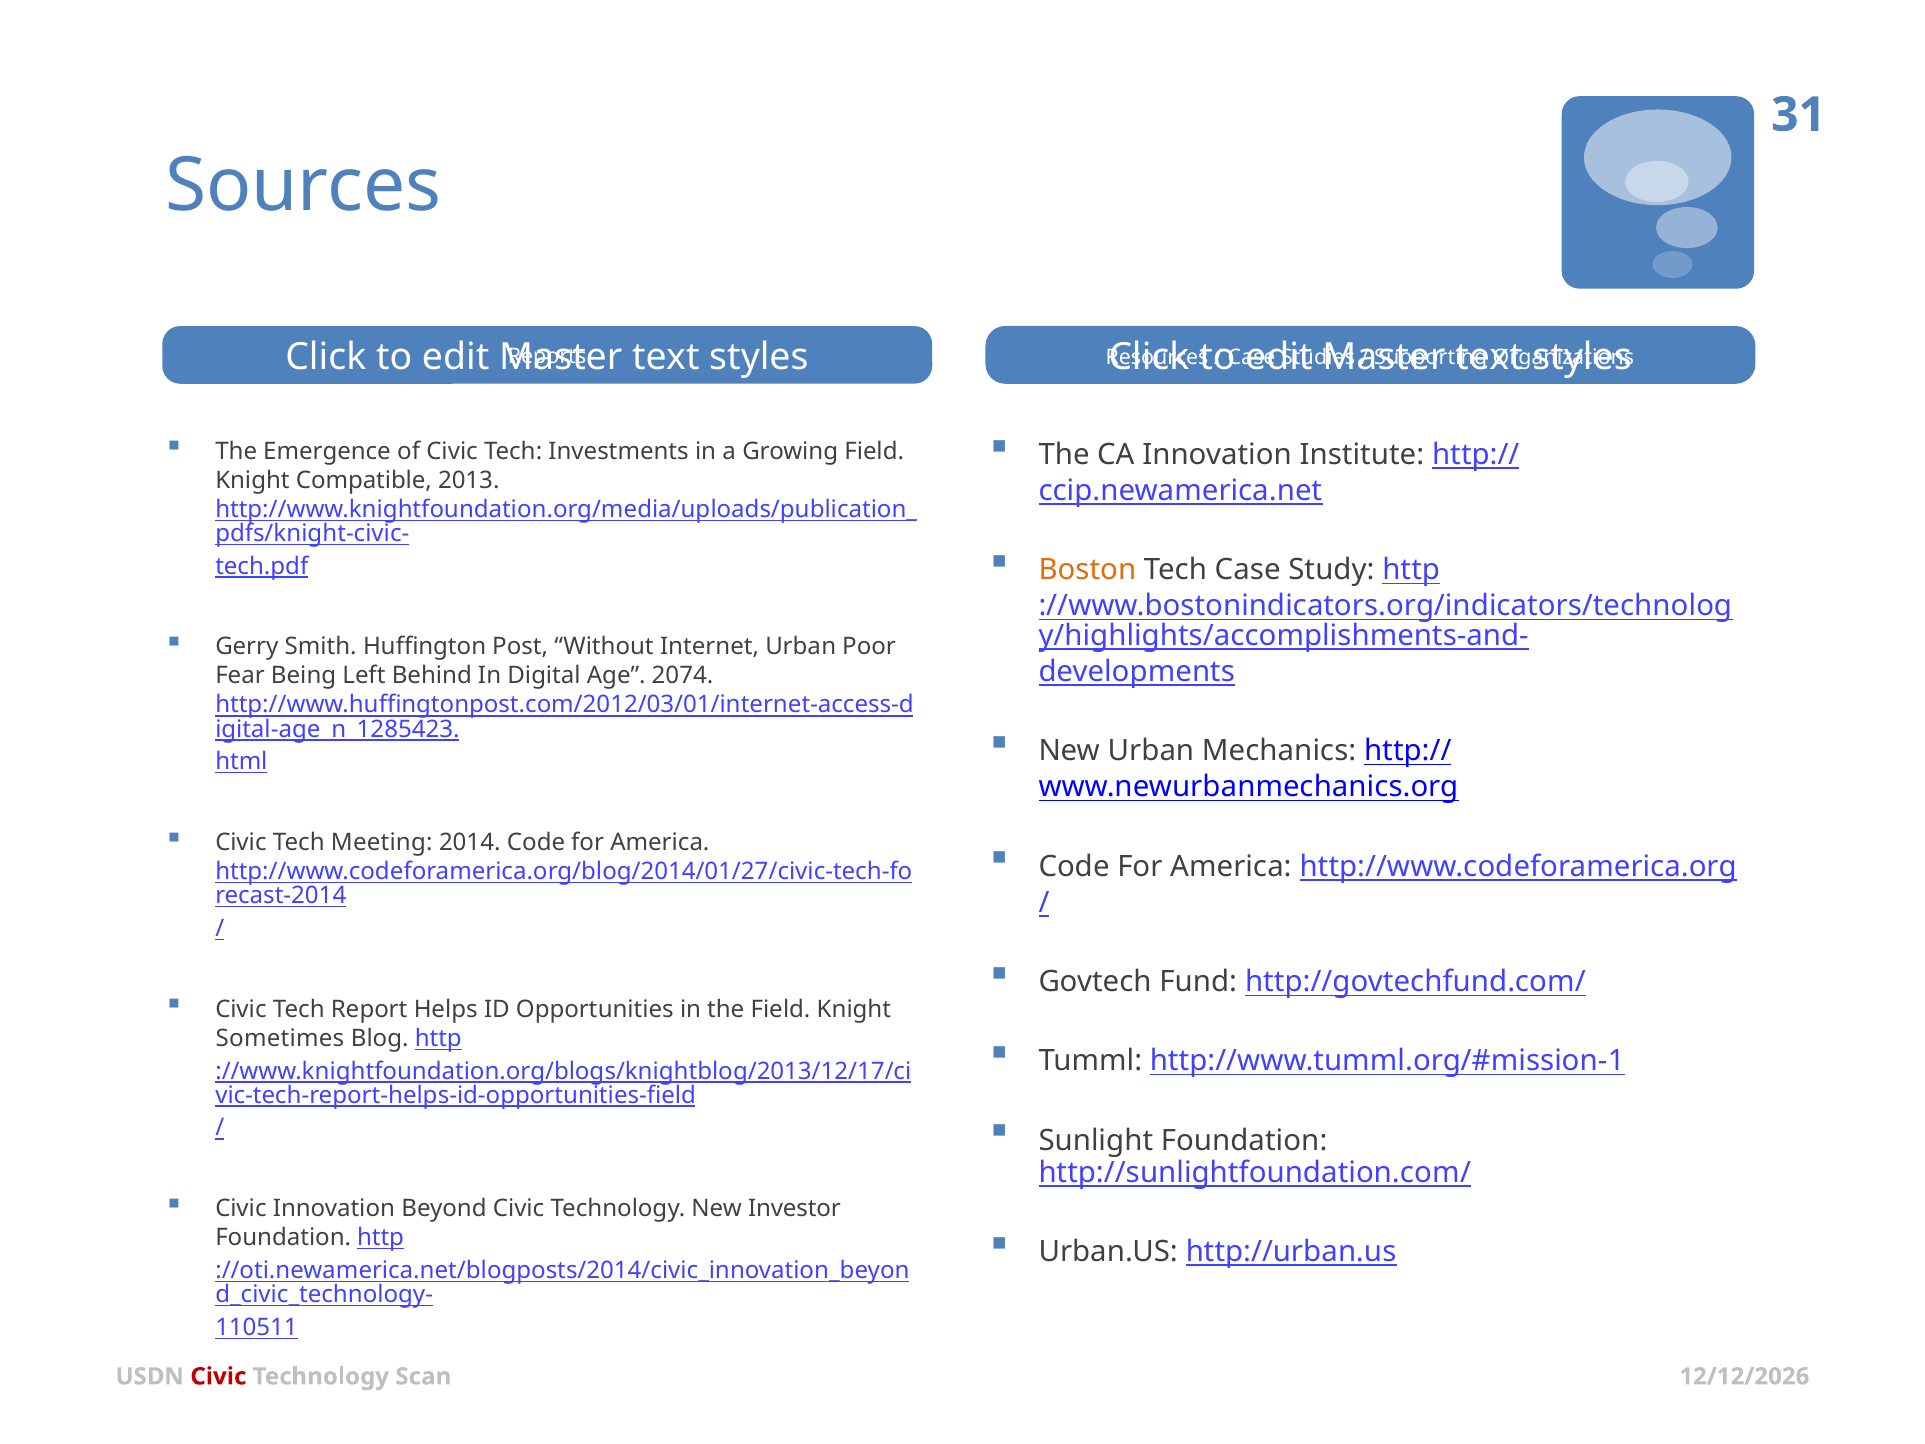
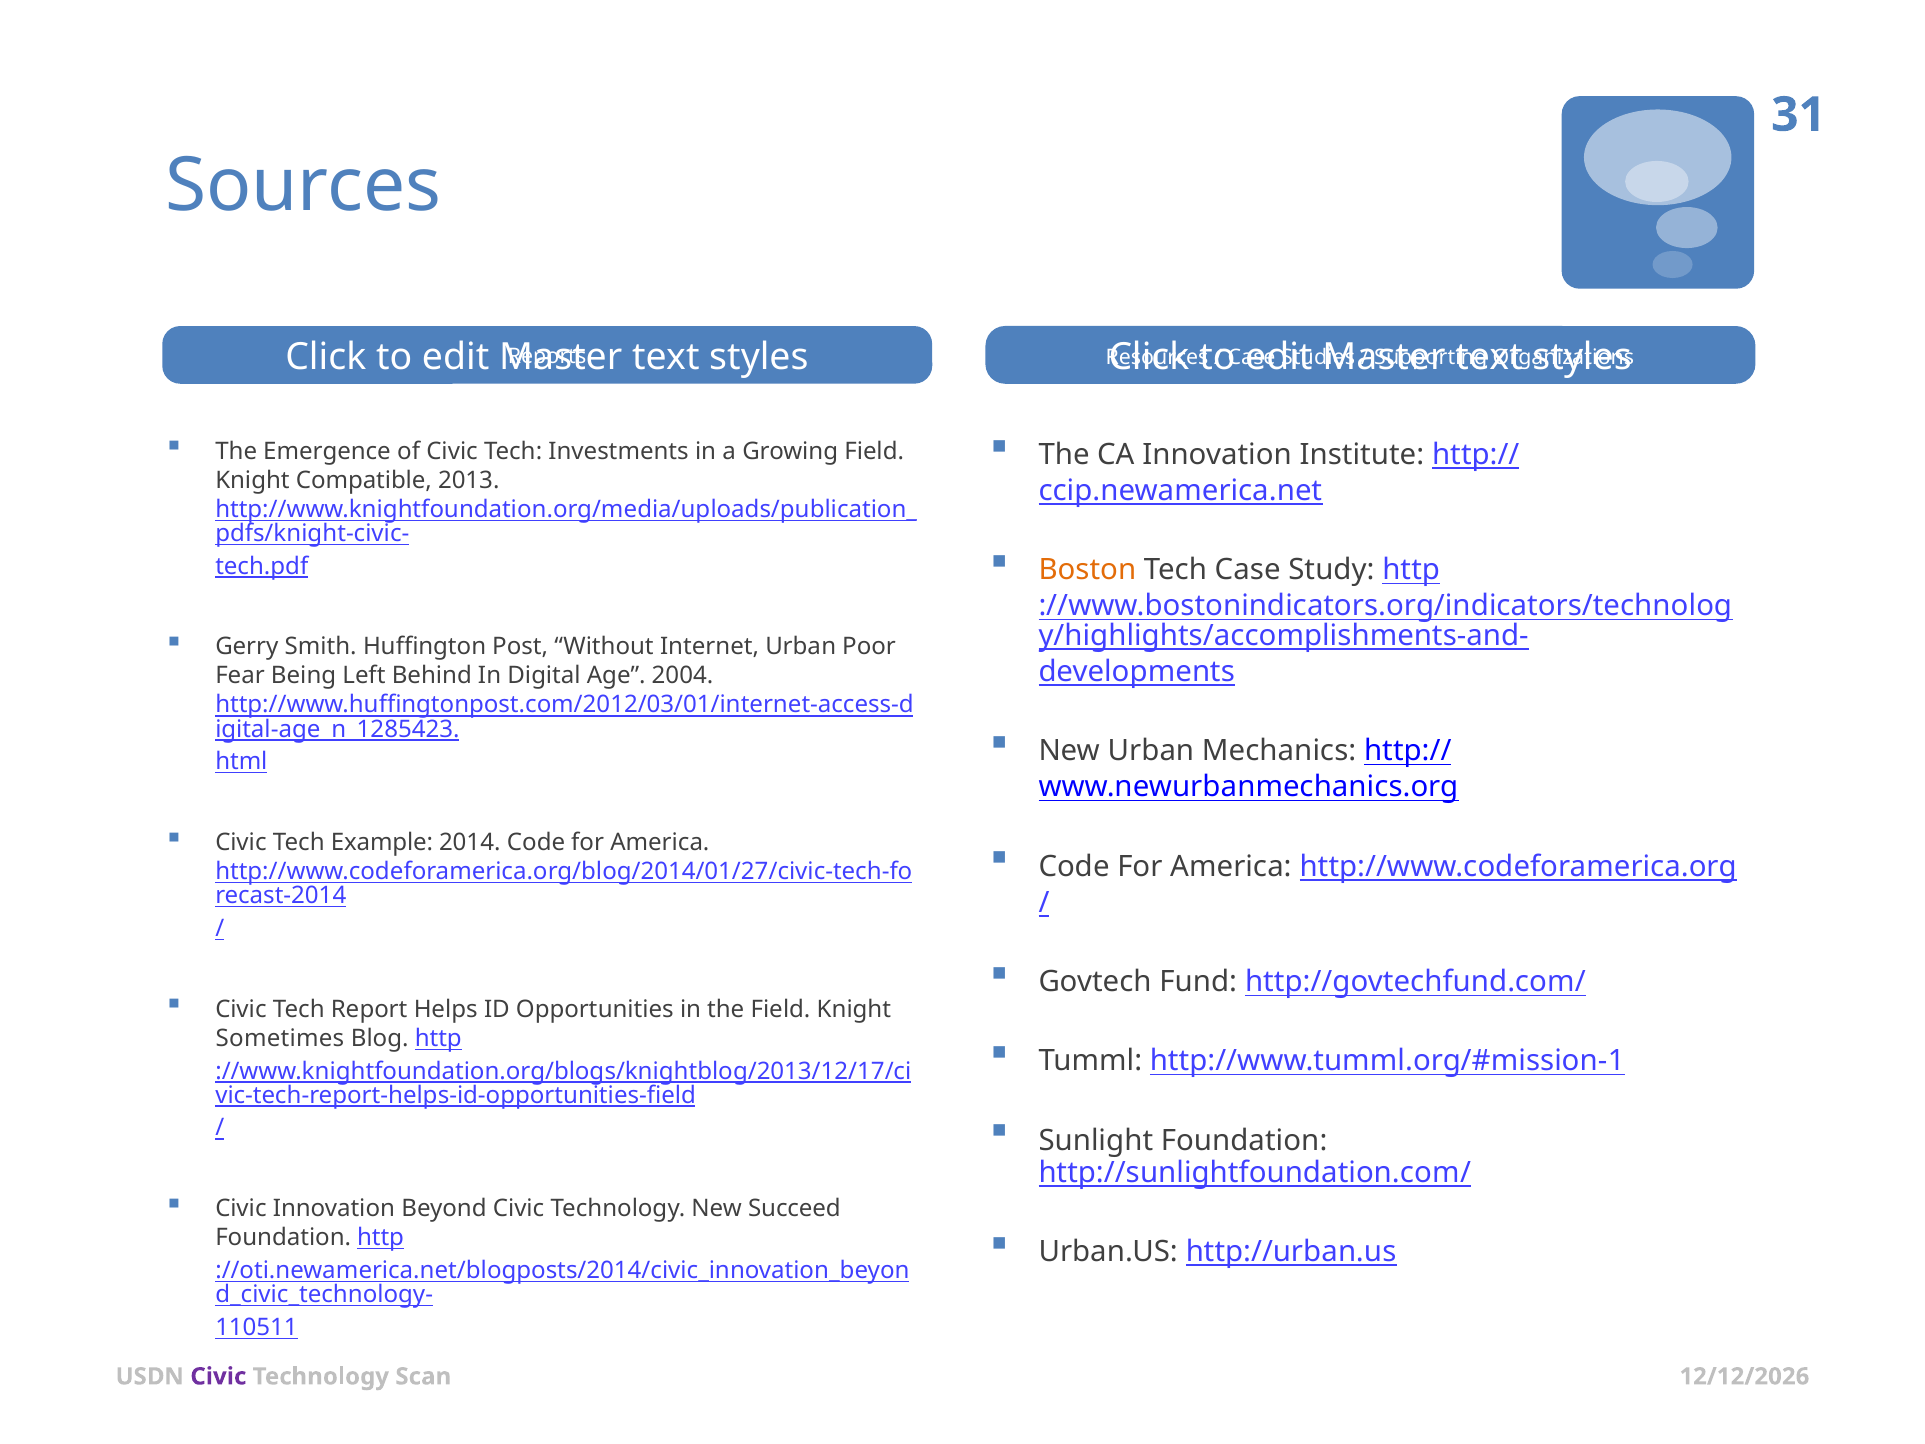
2074: 2074 -> 2004 (683, 676)
Meeting: Meeting -> Example (382, 843)
Investor: Investor -> Succeed (794, 1209)
Civic colour: red -> purple (218, 1376)
